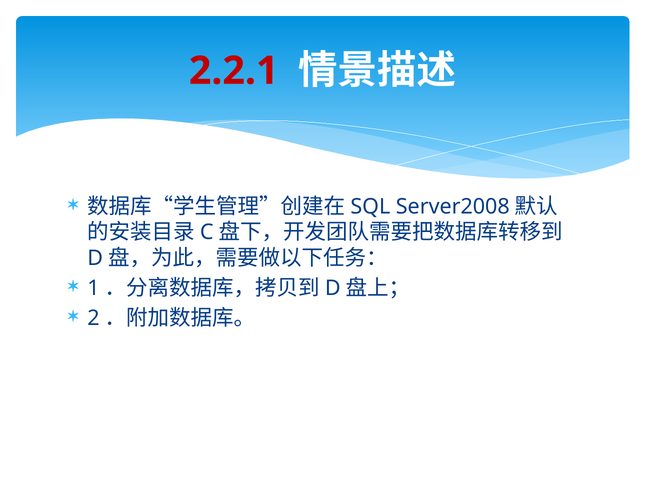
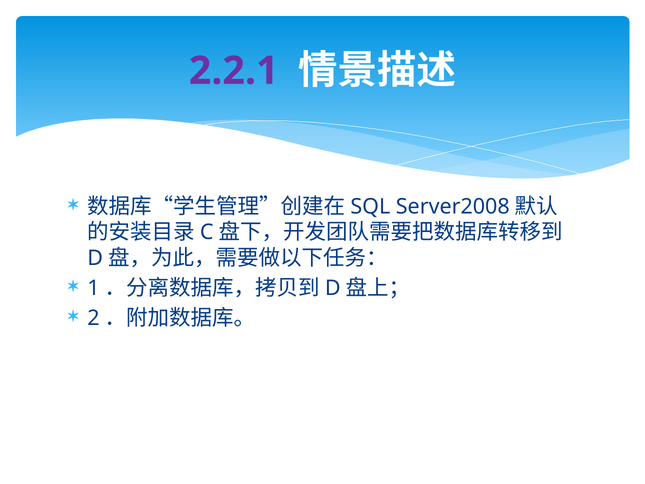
2.2.1 colour: red -> purple (234, 71)
